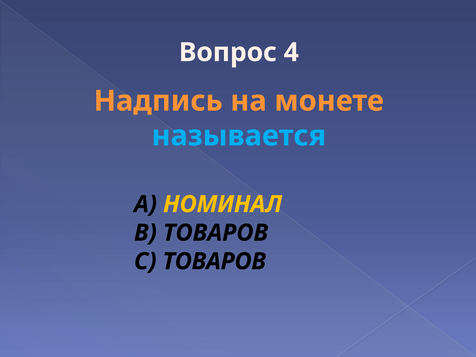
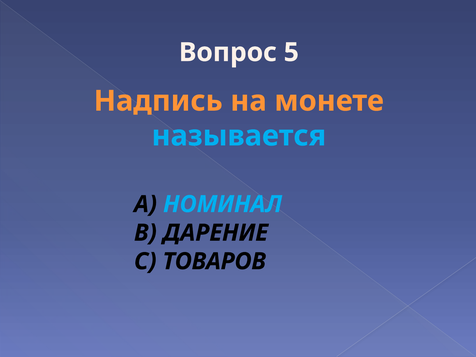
4: 4 -> 5 (291, 52)
НОМИНАЛ colour: yellow -> light blue (223, 204)
B ТОВАРОВ: ТОВАРОВ -> ДАРЕНИЕ (215, 233)
